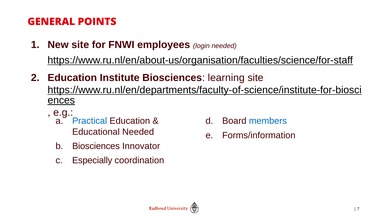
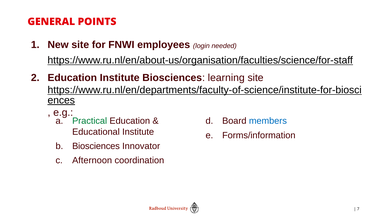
Practical colour: blue -> green (90, 121)
Educational Needed: Needed -> Institute (138, 132)
Especially: Especially -> Afternoon (92, 161)
